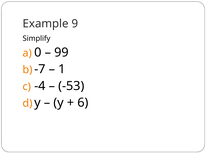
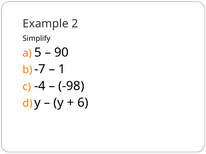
9: 9 -> 2 (75, 24)
0: 0 -> 5 (38, 53)
99: 99 -> 90 (61, 53)
-53: -53 -> -98 (71, 86)
